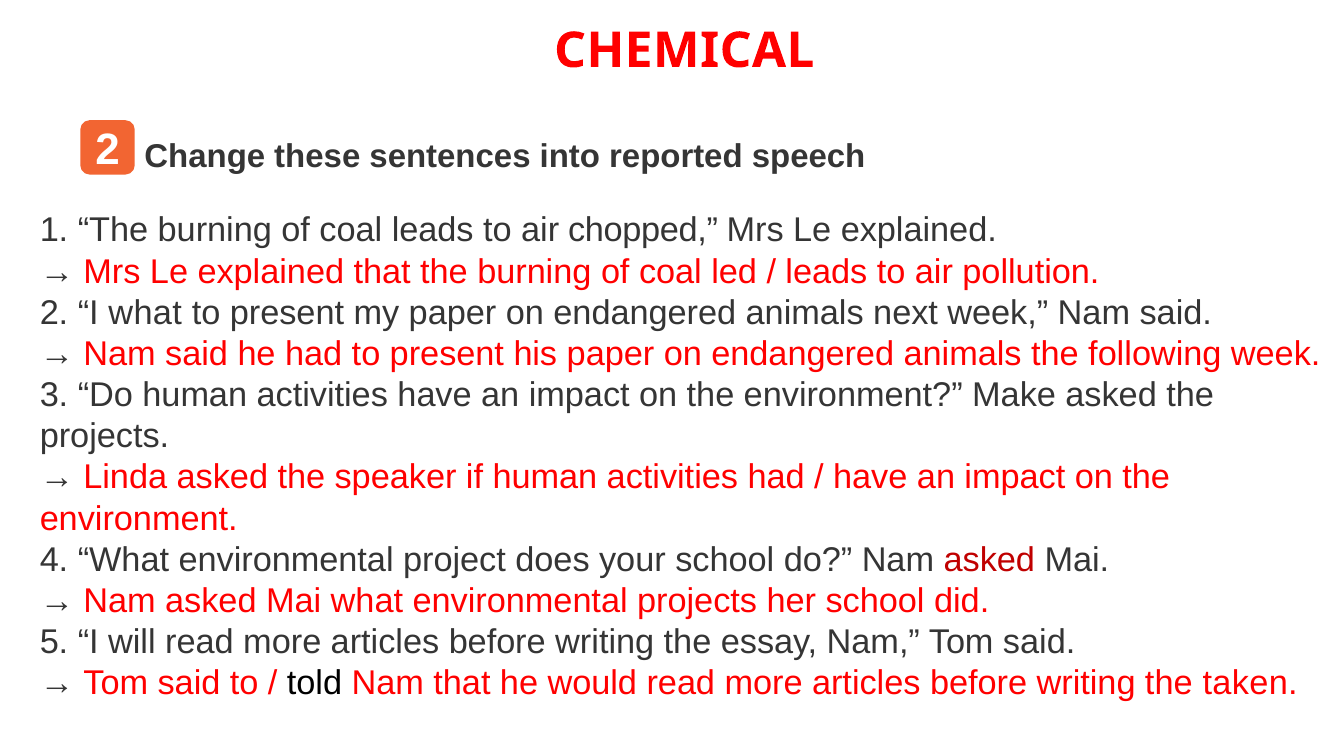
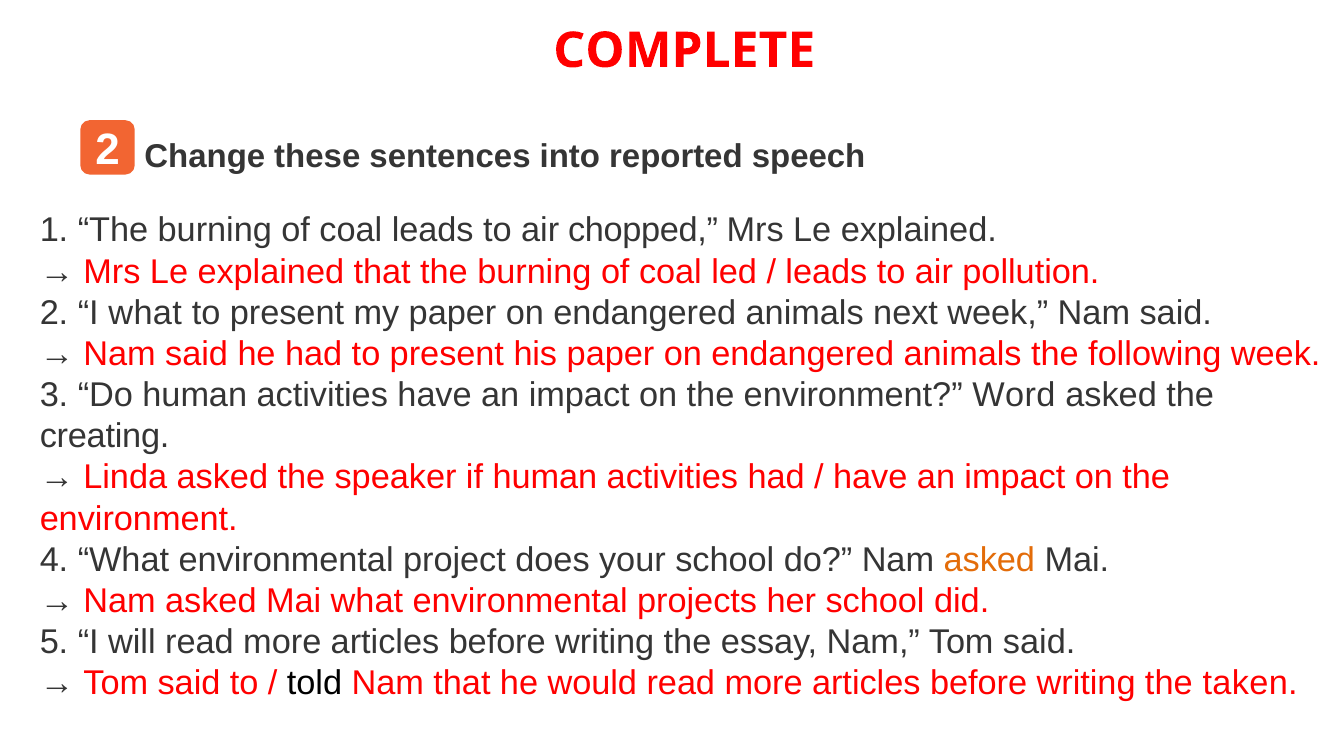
CHEMICAL: CHEMICAL -> COMPLETE (684, 51)
Make: Make -> Word (1014, 395)
projects: projects -> creating (105, 437)
asked colour: red -> orange (989, 560)
